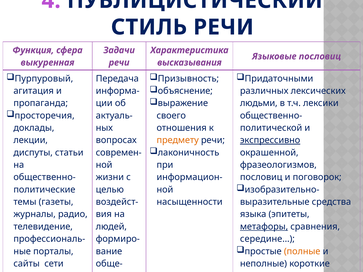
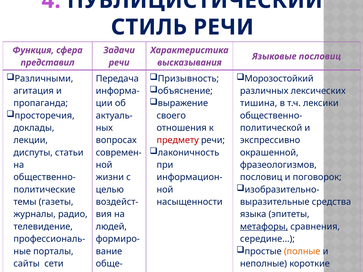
выкуренная: выкуренная -> представил (48, 63)
Пурпуровый: Пурпуровый -> Различными (44, 79)
Придаточными: Придаточными -> Морозостойкий (279, 79)
людьми: людьми -> тишина (259, 103)
предмету colour: orange -> red (178, 140)
экспрессивно underline: present -> none (270, 140)
